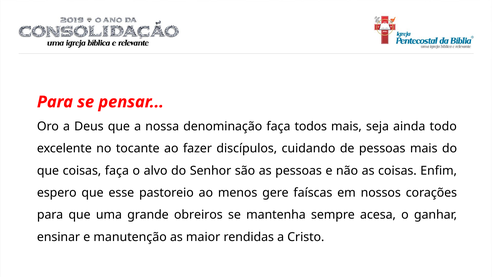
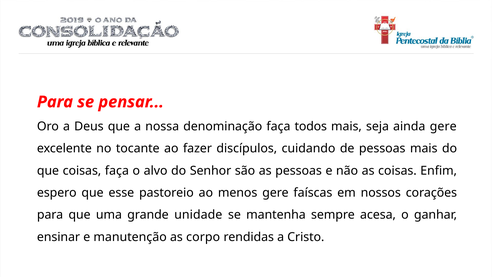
ainda todo: todo -> gere (443, 126)
obreiros: obreiros -> unidade (198, 215)
maior: maior -> corpo (203, 237)
